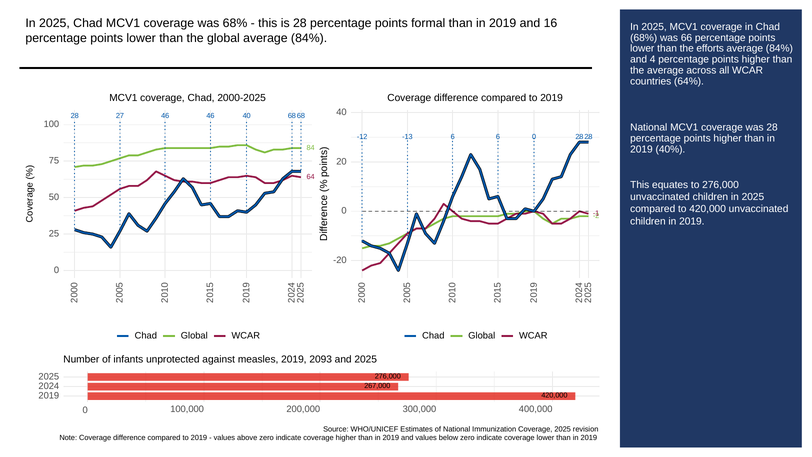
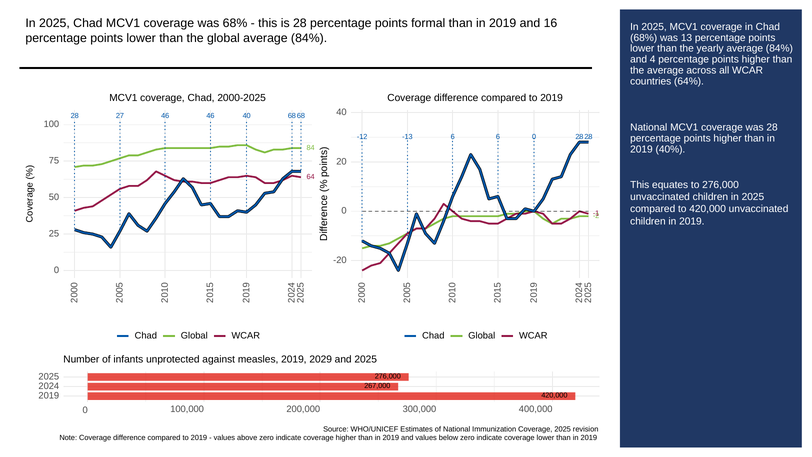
66: 66 -> 13 (687, 38)
efforts: efforts -> yearly (710, 49)
2093: 2093 -> 2029 (321, 359)
